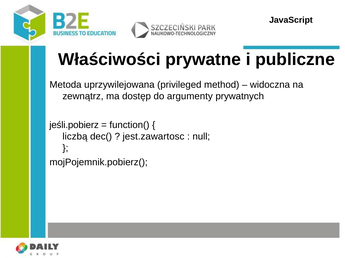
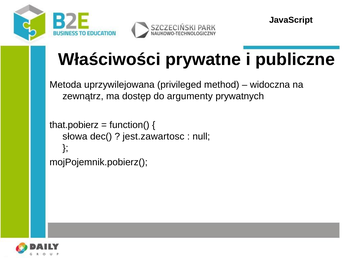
jeśli.pobierz: jeśli.pobierz -> that.pobierz (74, 125)
liczbą: liczbą -> słowa (75, 137)
